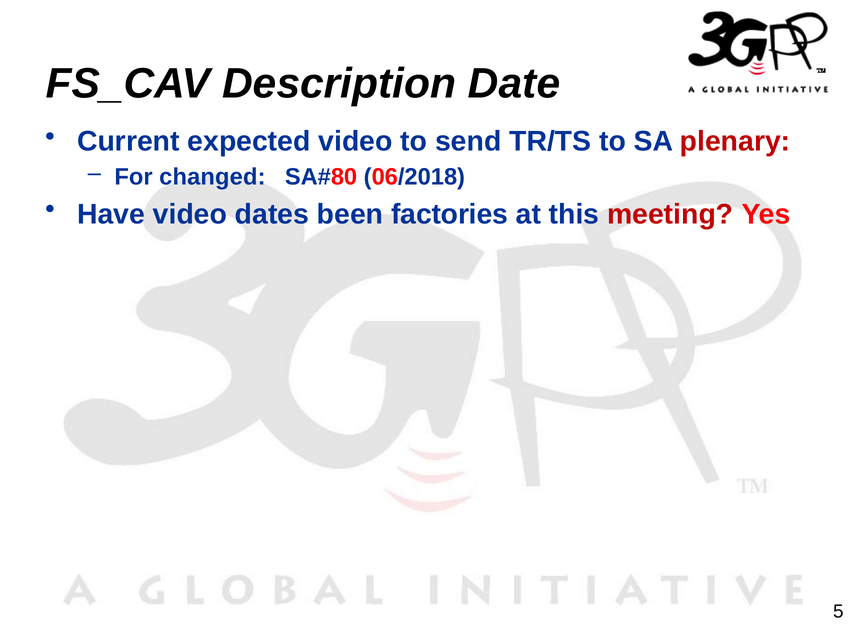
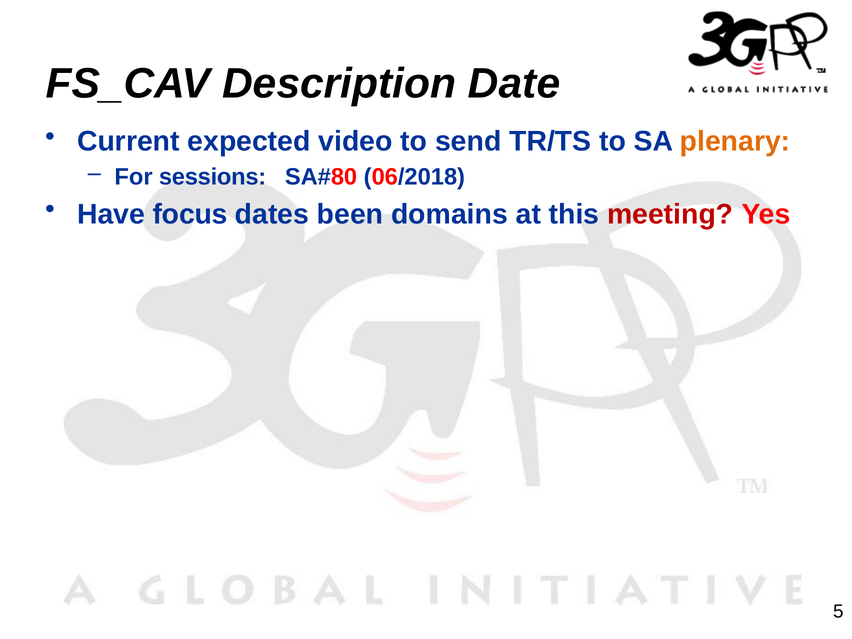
plenary colour: red -> orange (735, 141)
changed: changed -> sessions (213, 177)
Have video: video -> focus (190, 214)
factories: factories -> domains (449, 214)
